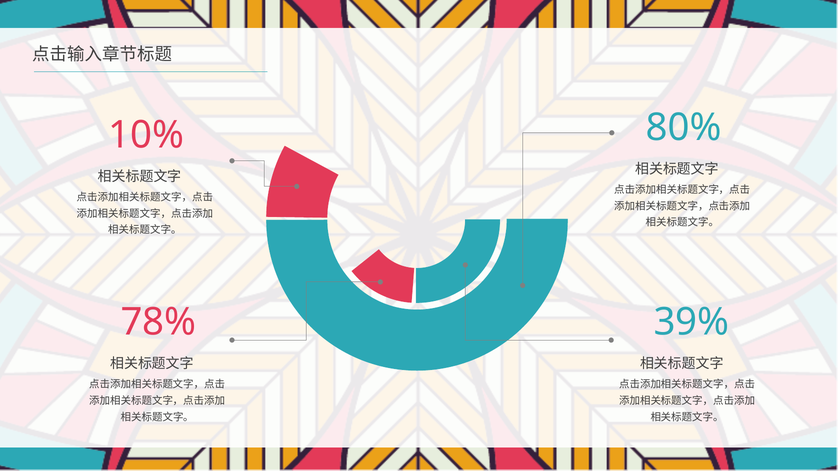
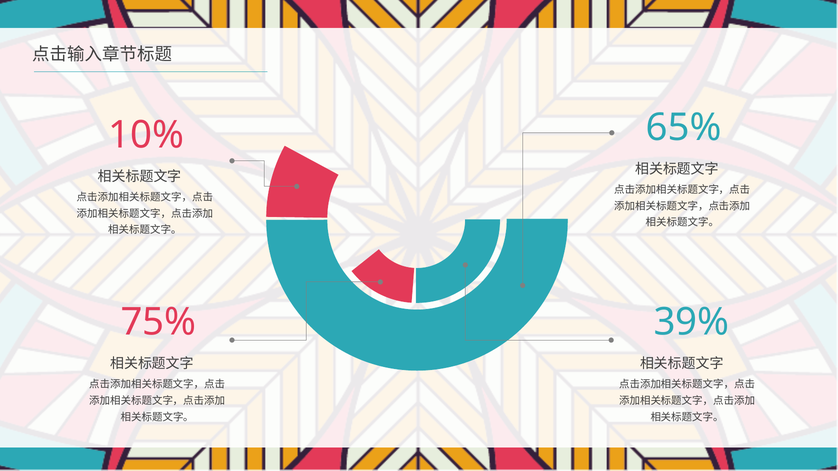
80%: 80% -> 65% (684, 128)
78%: 78% -> 75% (158, 323)
